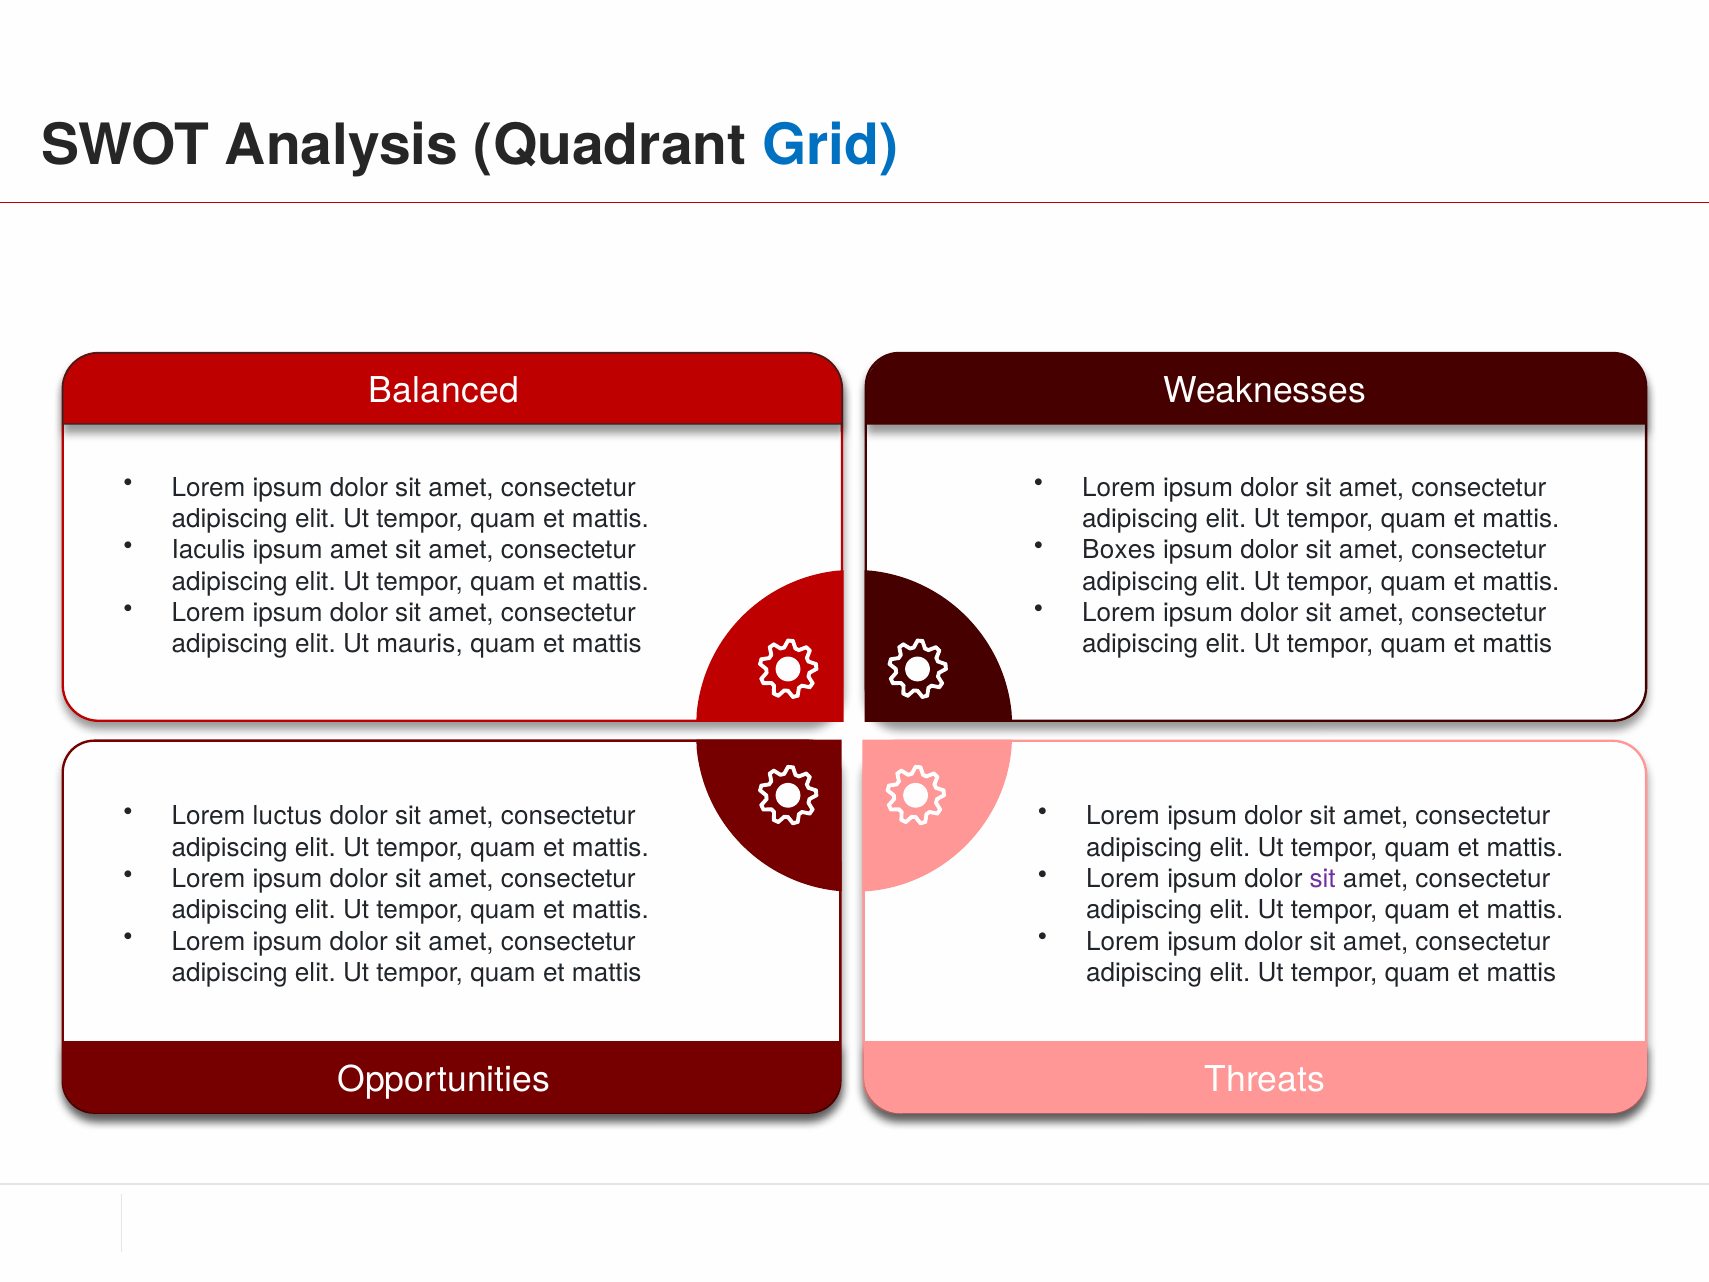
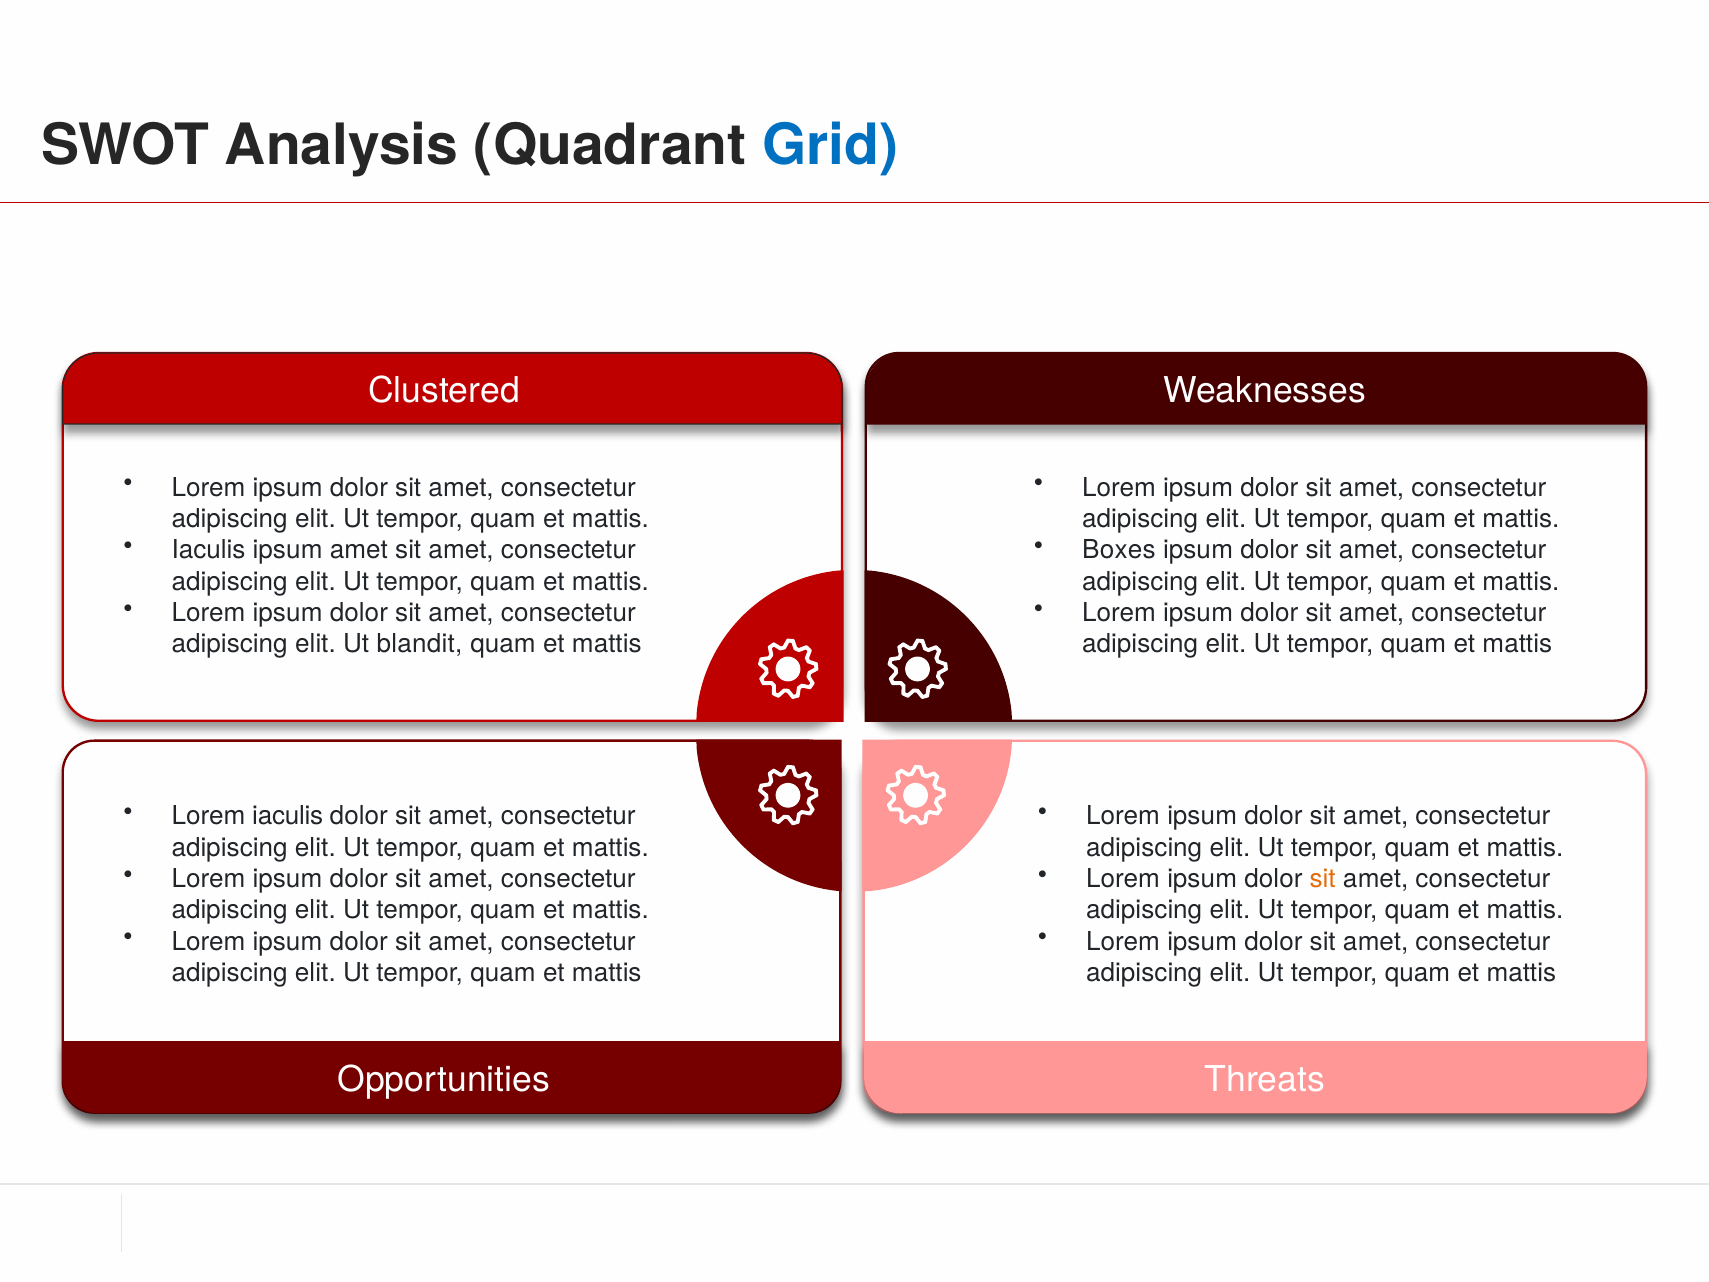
Balanced: Balanced -> Clustered (444, 391)
mauris: mauris -> blandit (420, 644)
Lorem luctus: luctus -> iaculis (288, 816)
sit colour: purple -> orange (1323, 879)
